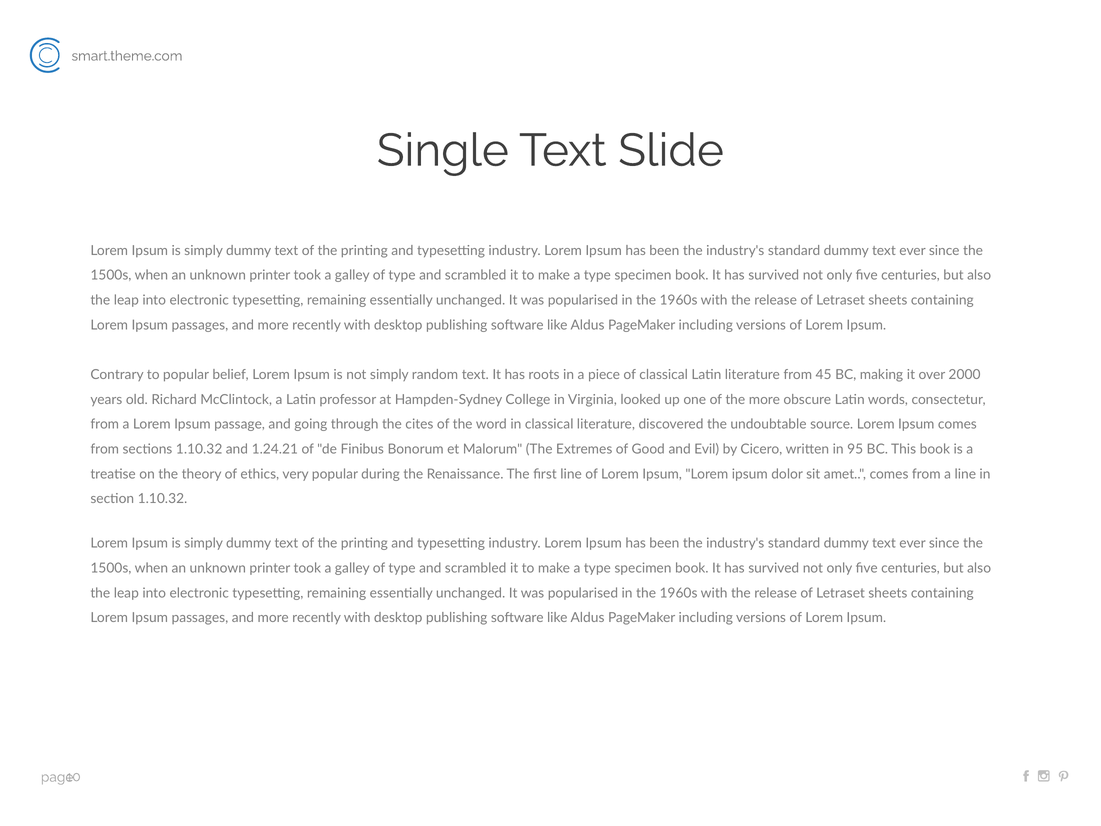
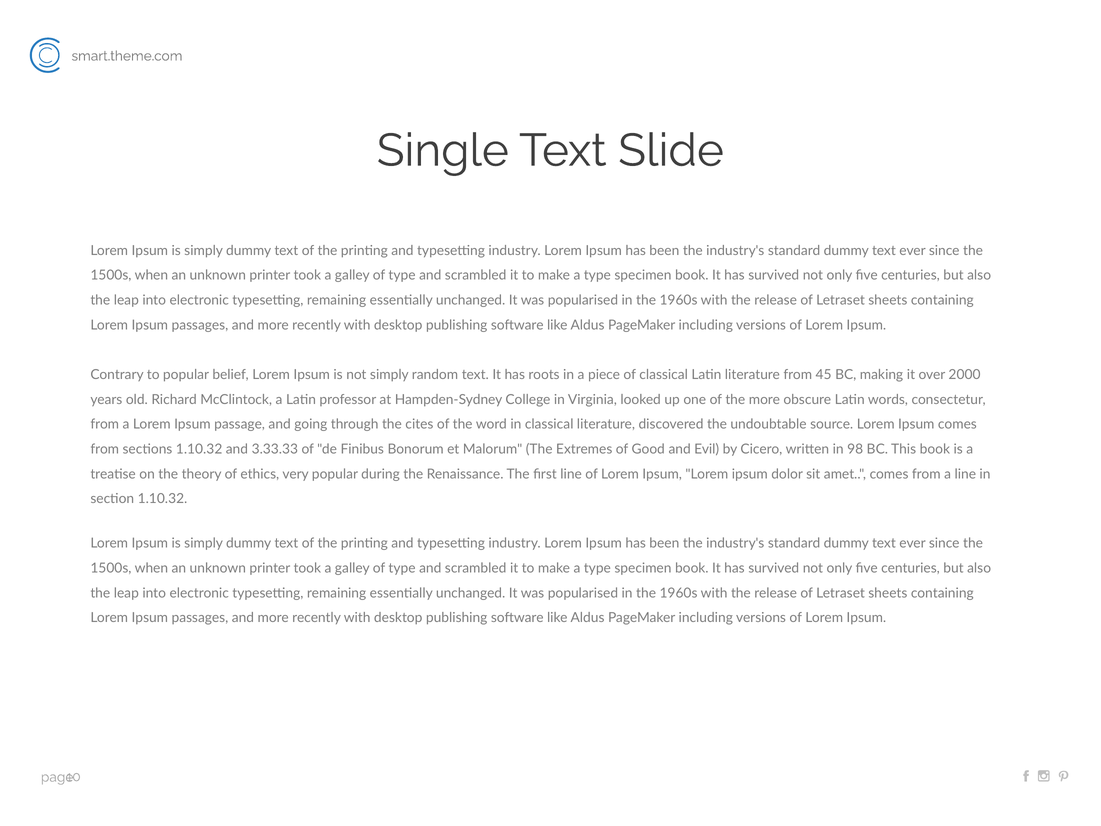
1.24.21: 1.24.21 -> 3.33.33 (275, 449)
95: 95 -> 98 (855, 449)
